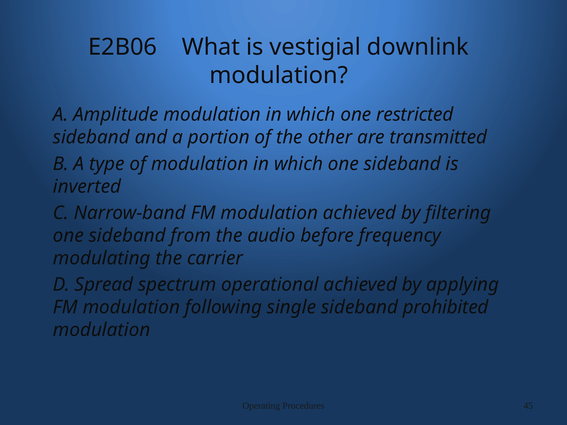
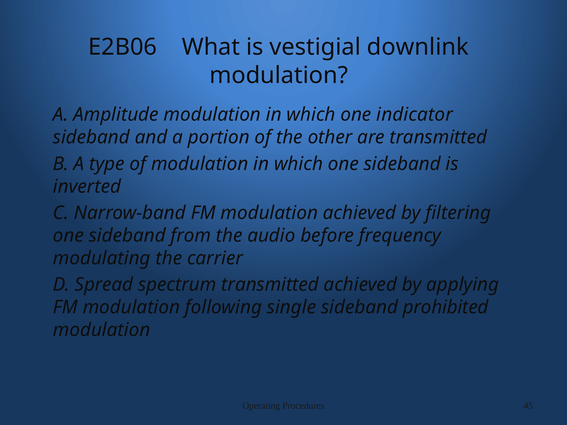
restricted: restricted -> indicator (415, 115)
spectrum operational: operational -> transmitted (270, 285)
